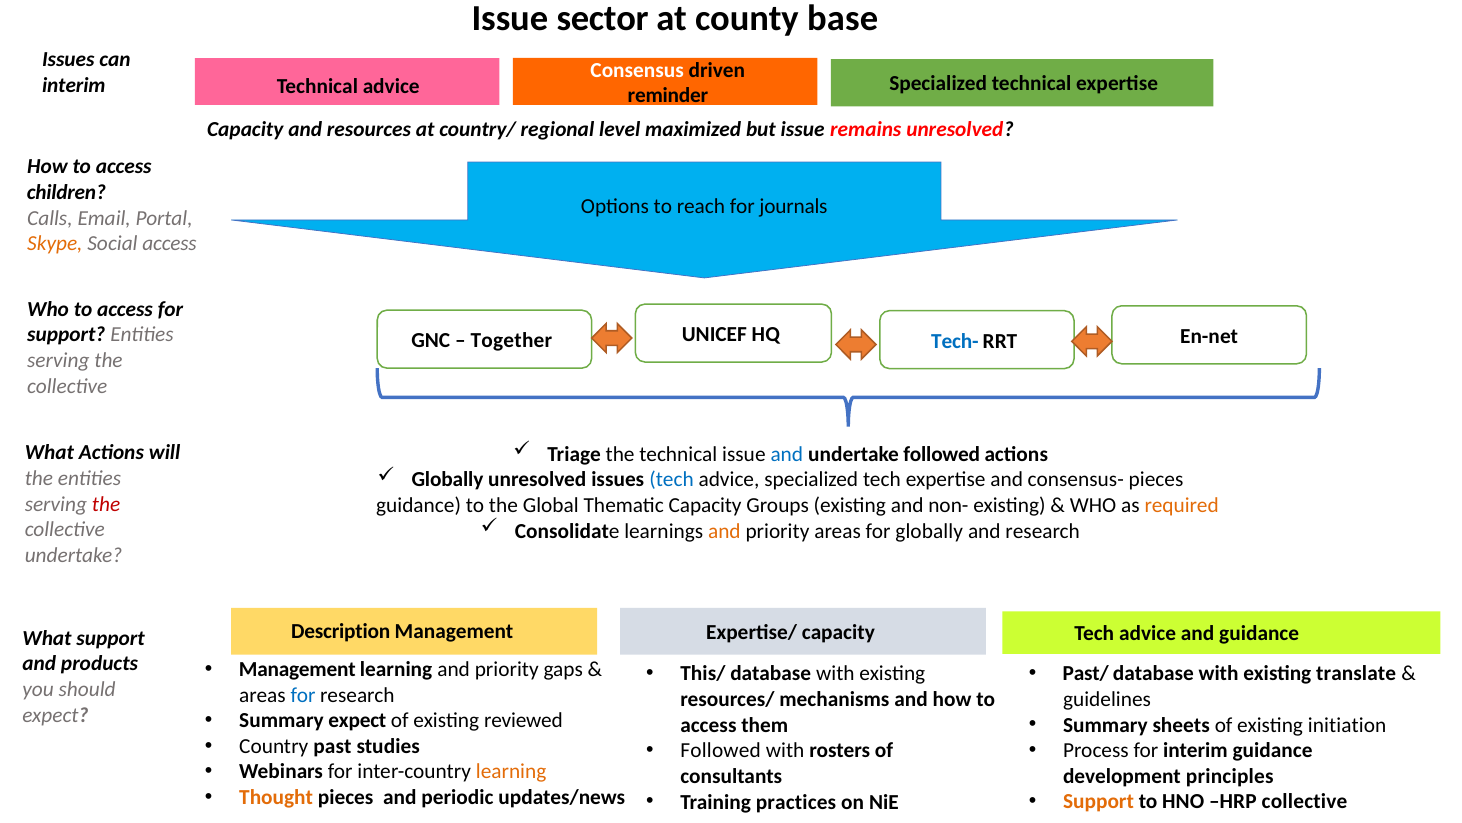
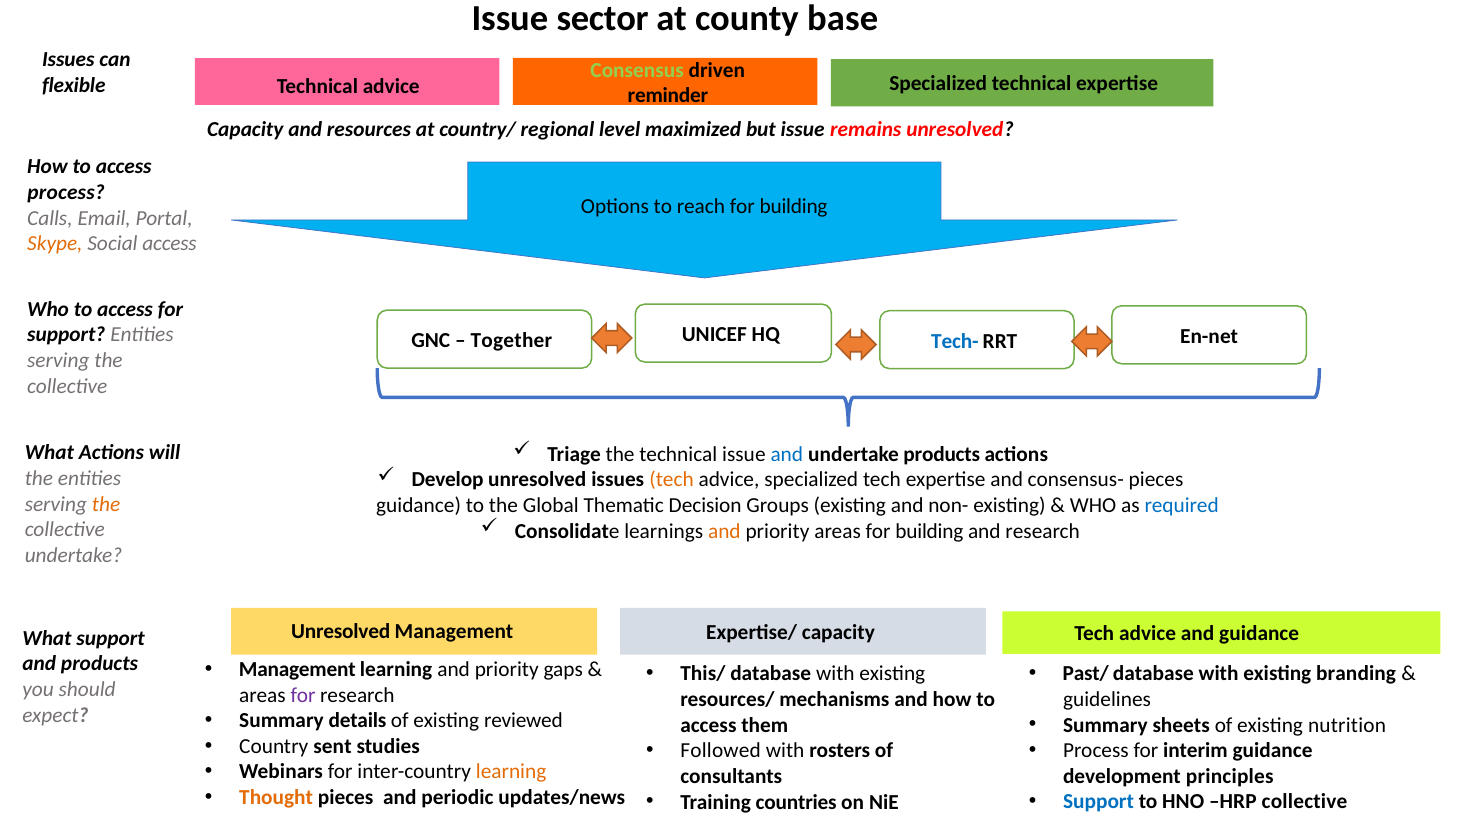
Consensus colour: white -> light green (637, 70)
interim: interim -> flexible (74, 85)
children: children -> process (66, 192)
reach for journals: journals -> building (794, 207)
undertake followed: followed -> products (942, 454)
Globally: Globally -> Develop (447, 479)
tech colour: blue -> orange (672, 479)
the colour: red -> orange (106, 504)
Thematic Capacity: Capacity -> Decision (705, 505)
required colour: orange -> blue (1182, 505)
areas for globally: globally -> building (929, 531)
Description: Description -> Unresolved (341, 631)
translate: translate -> branding (1356, 673)
for colour: blue -> purple (303, 695)
Summary expect: expect -> details (357, 720)
initiation: initiation -> nutrition (1347, 725)
past: past -> sent (332, 746)
practices: practices -> countries (796, 801)
Support colour: orange -> blue (1099, 801)
